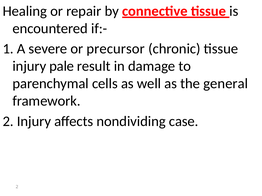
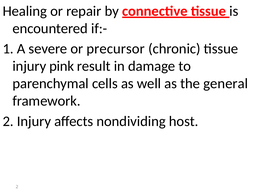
pale: pale -> pink (62, 66)
case: case -> host (184, 122)
